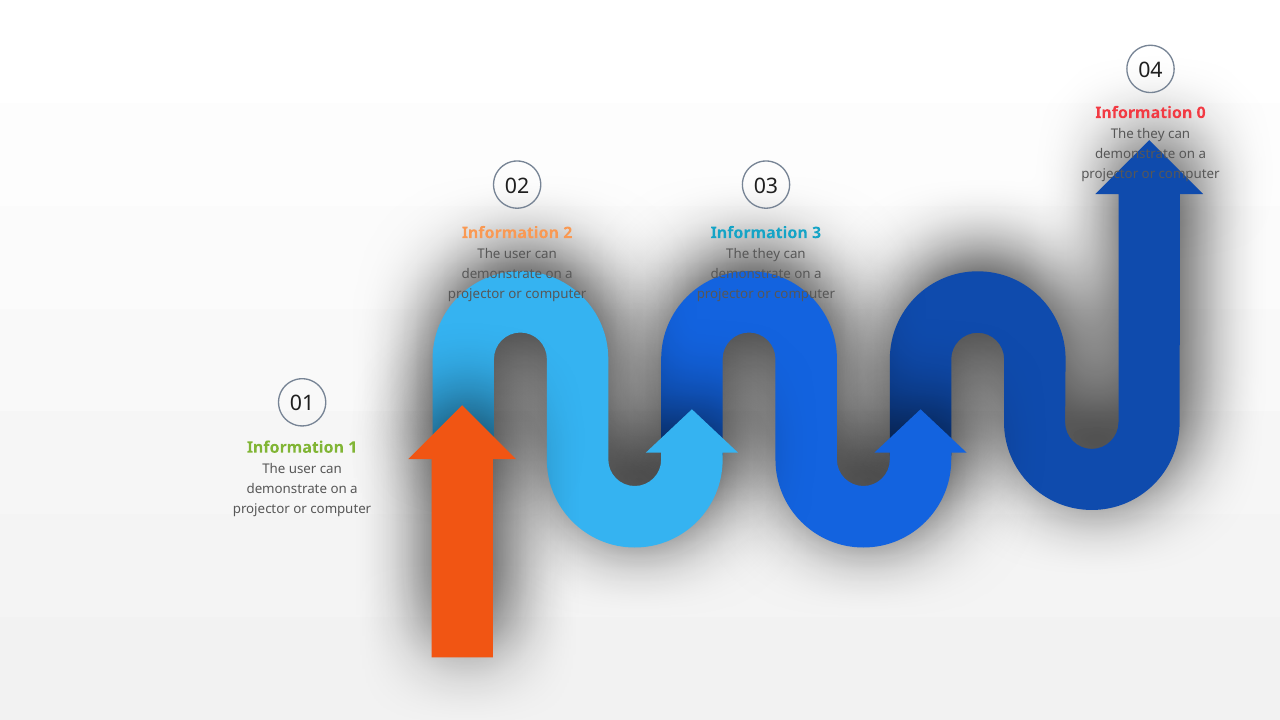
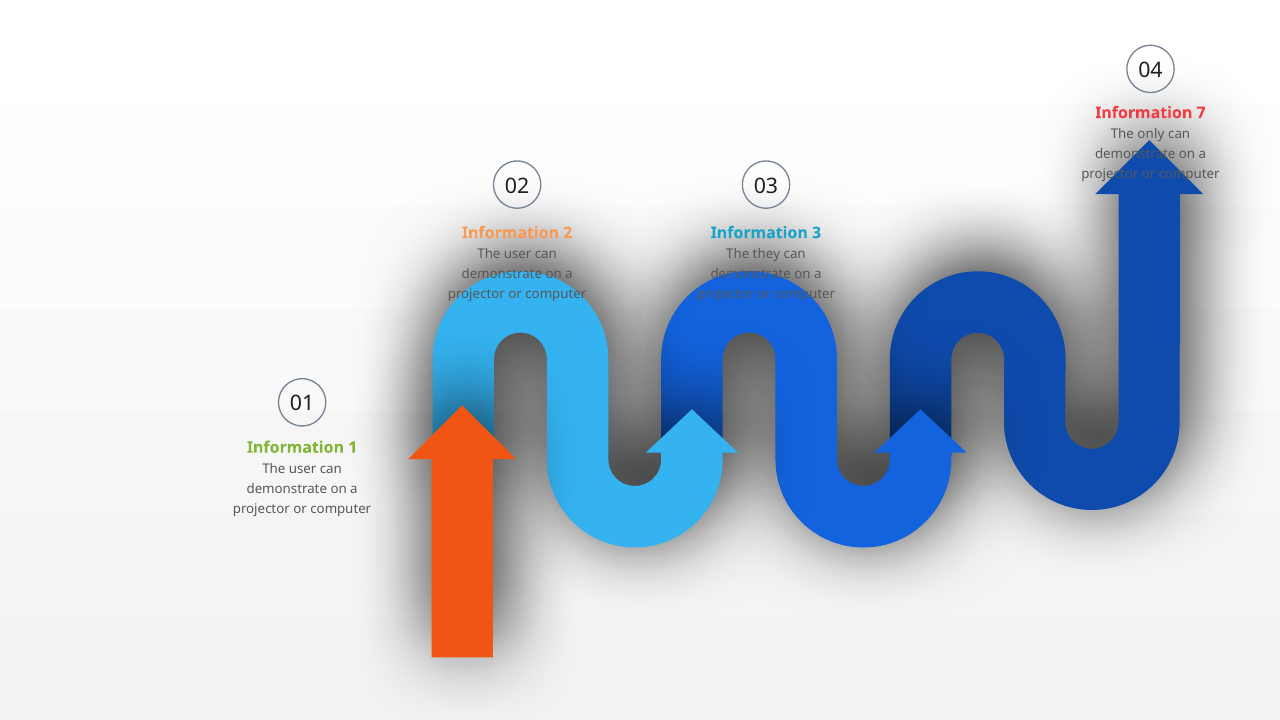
0: 0 -> 7 (1201, 113)
they: they -> only (1151, 134)
